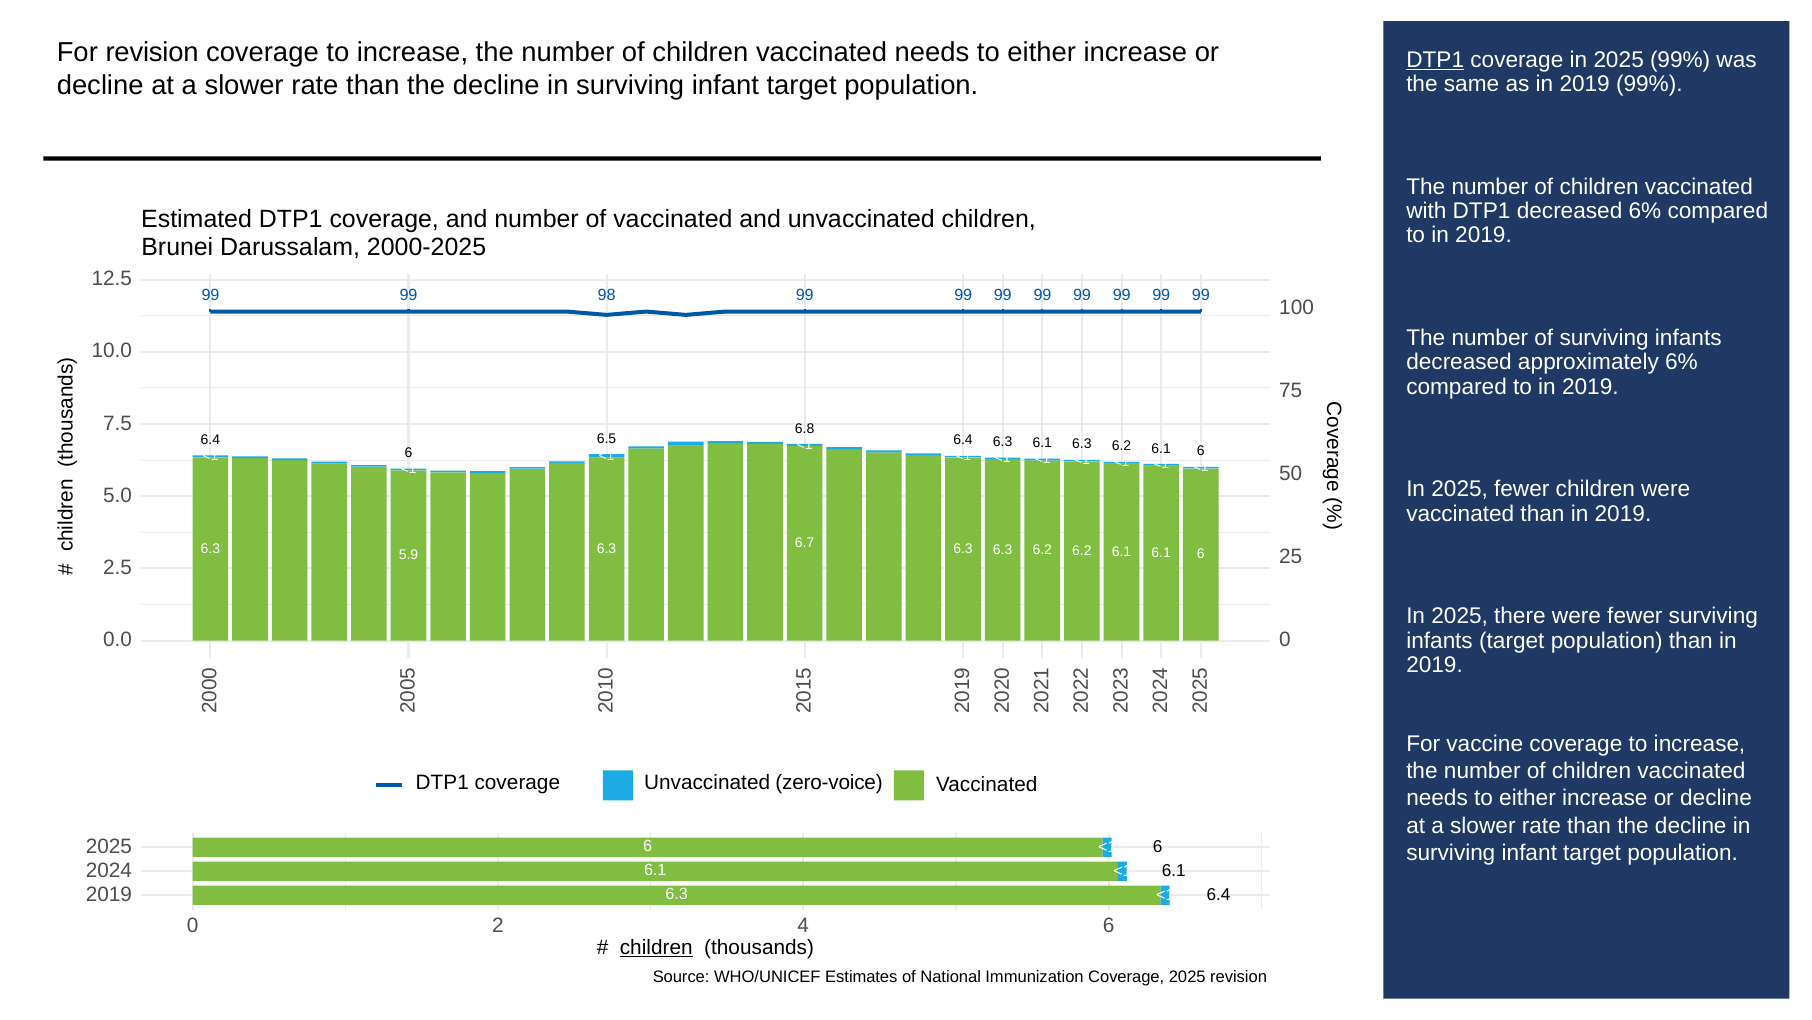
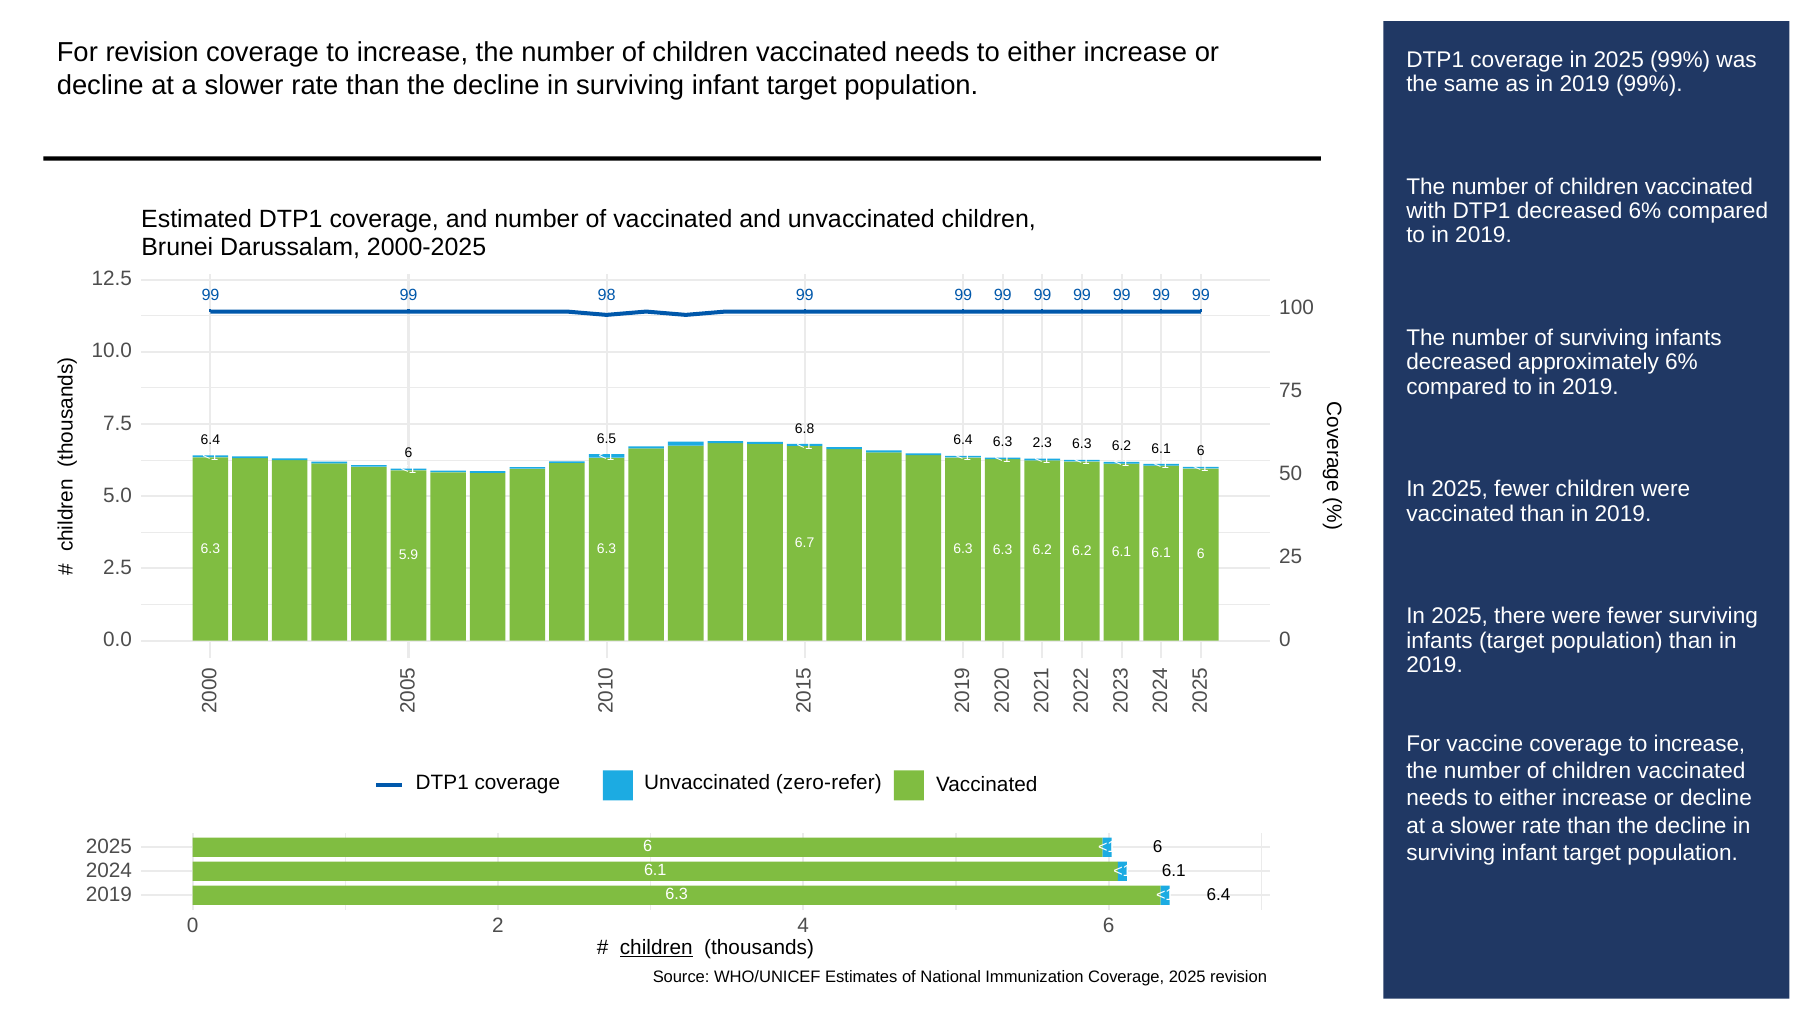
DTP1 underline: present -> none (1435, 60)
6.3 6.1: 6.1 -> 2.3 (1042, 443)
zero-voice: zero-voice -> zero-refer (829, 782)
